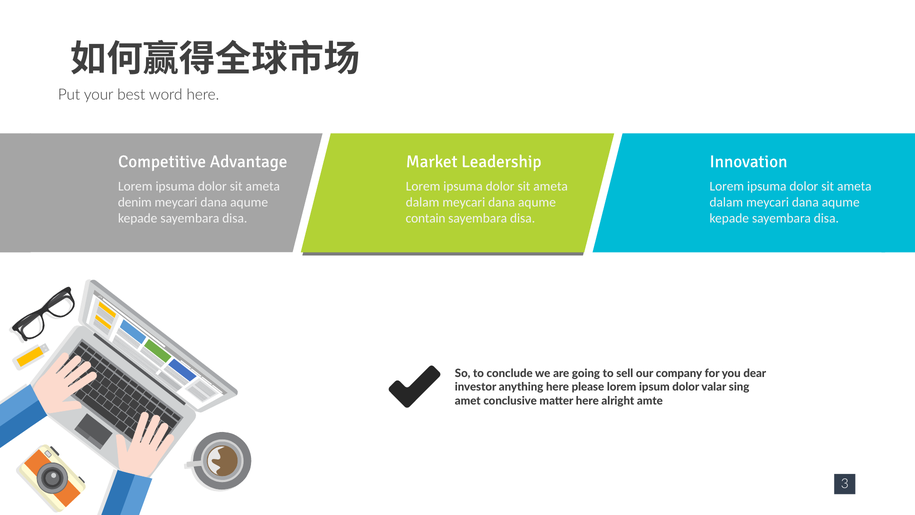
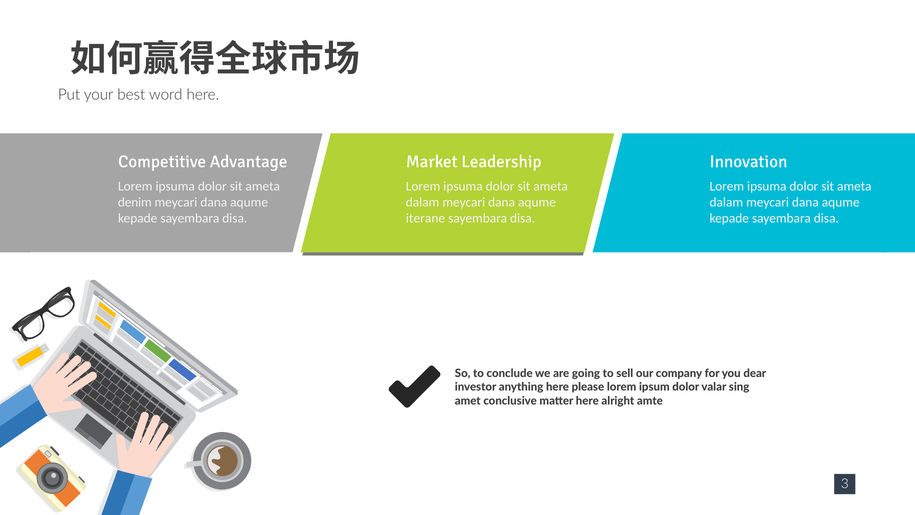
contain: contain -> iterane (425, 218)
